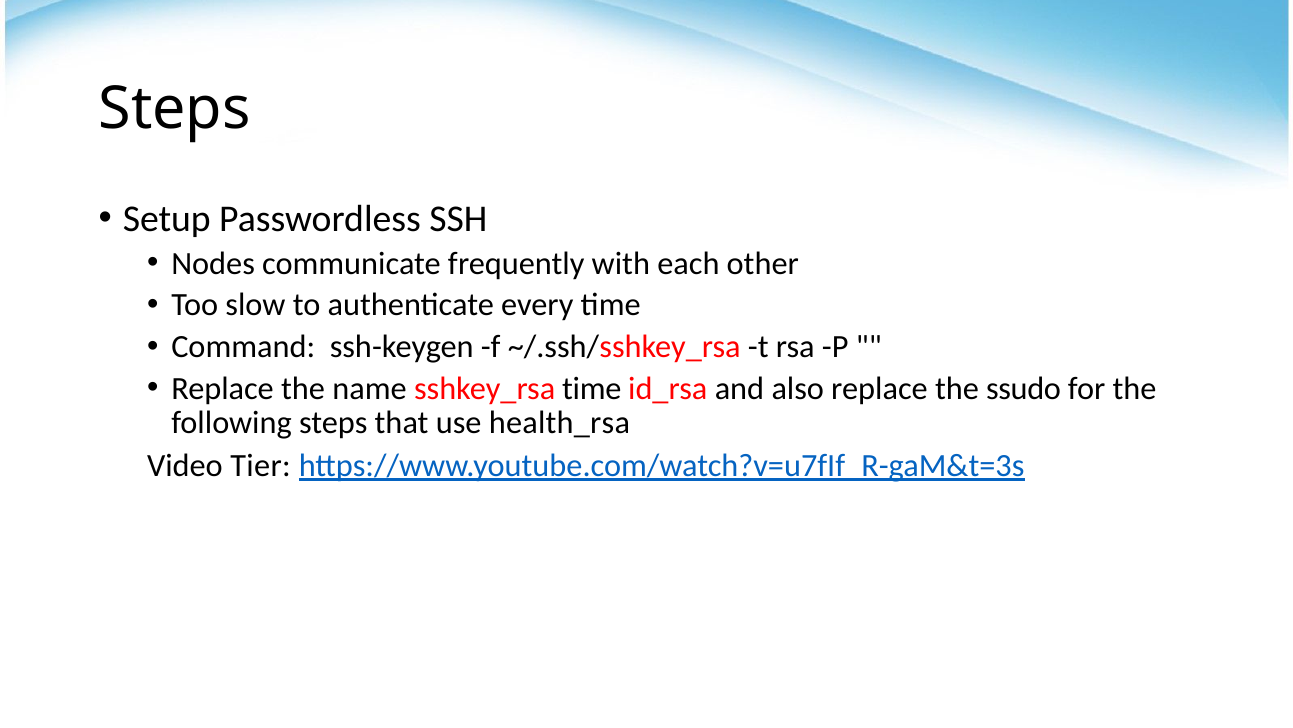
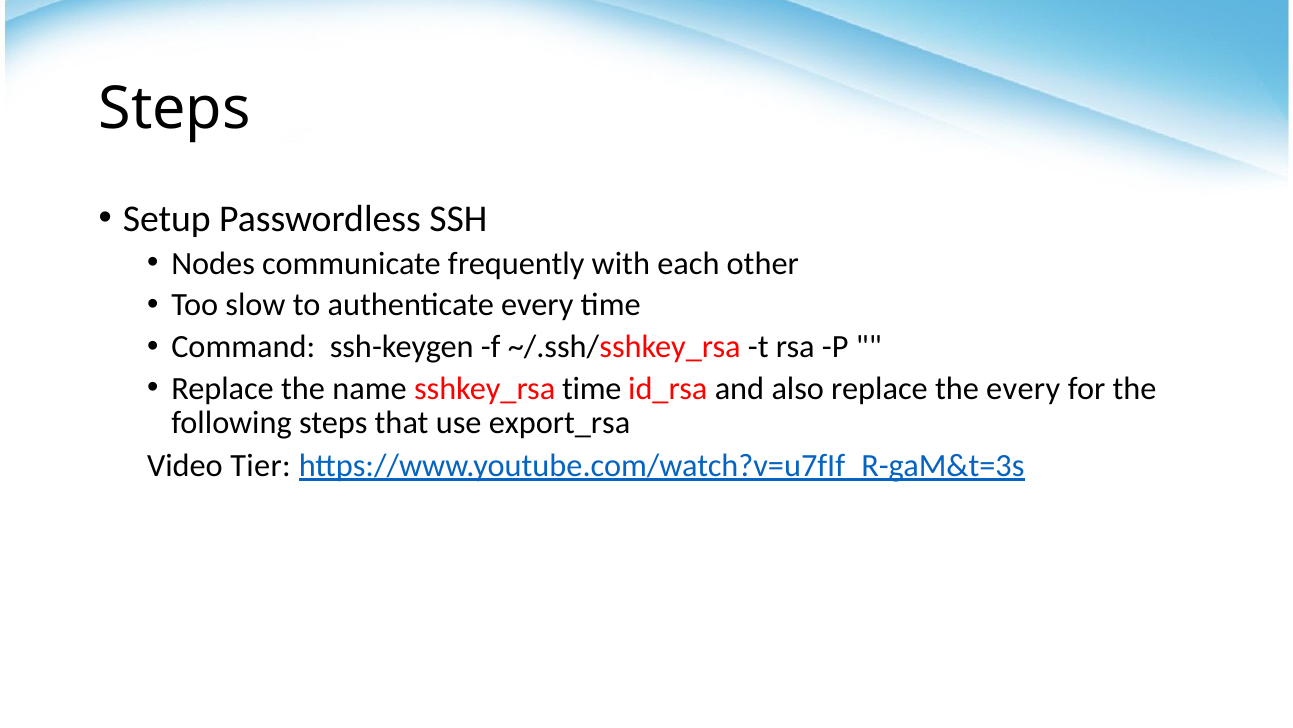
the ssudo: ssudo -> every (1023, 388)
health_rsa: health_rsa -> export_rsa (560, 423)
